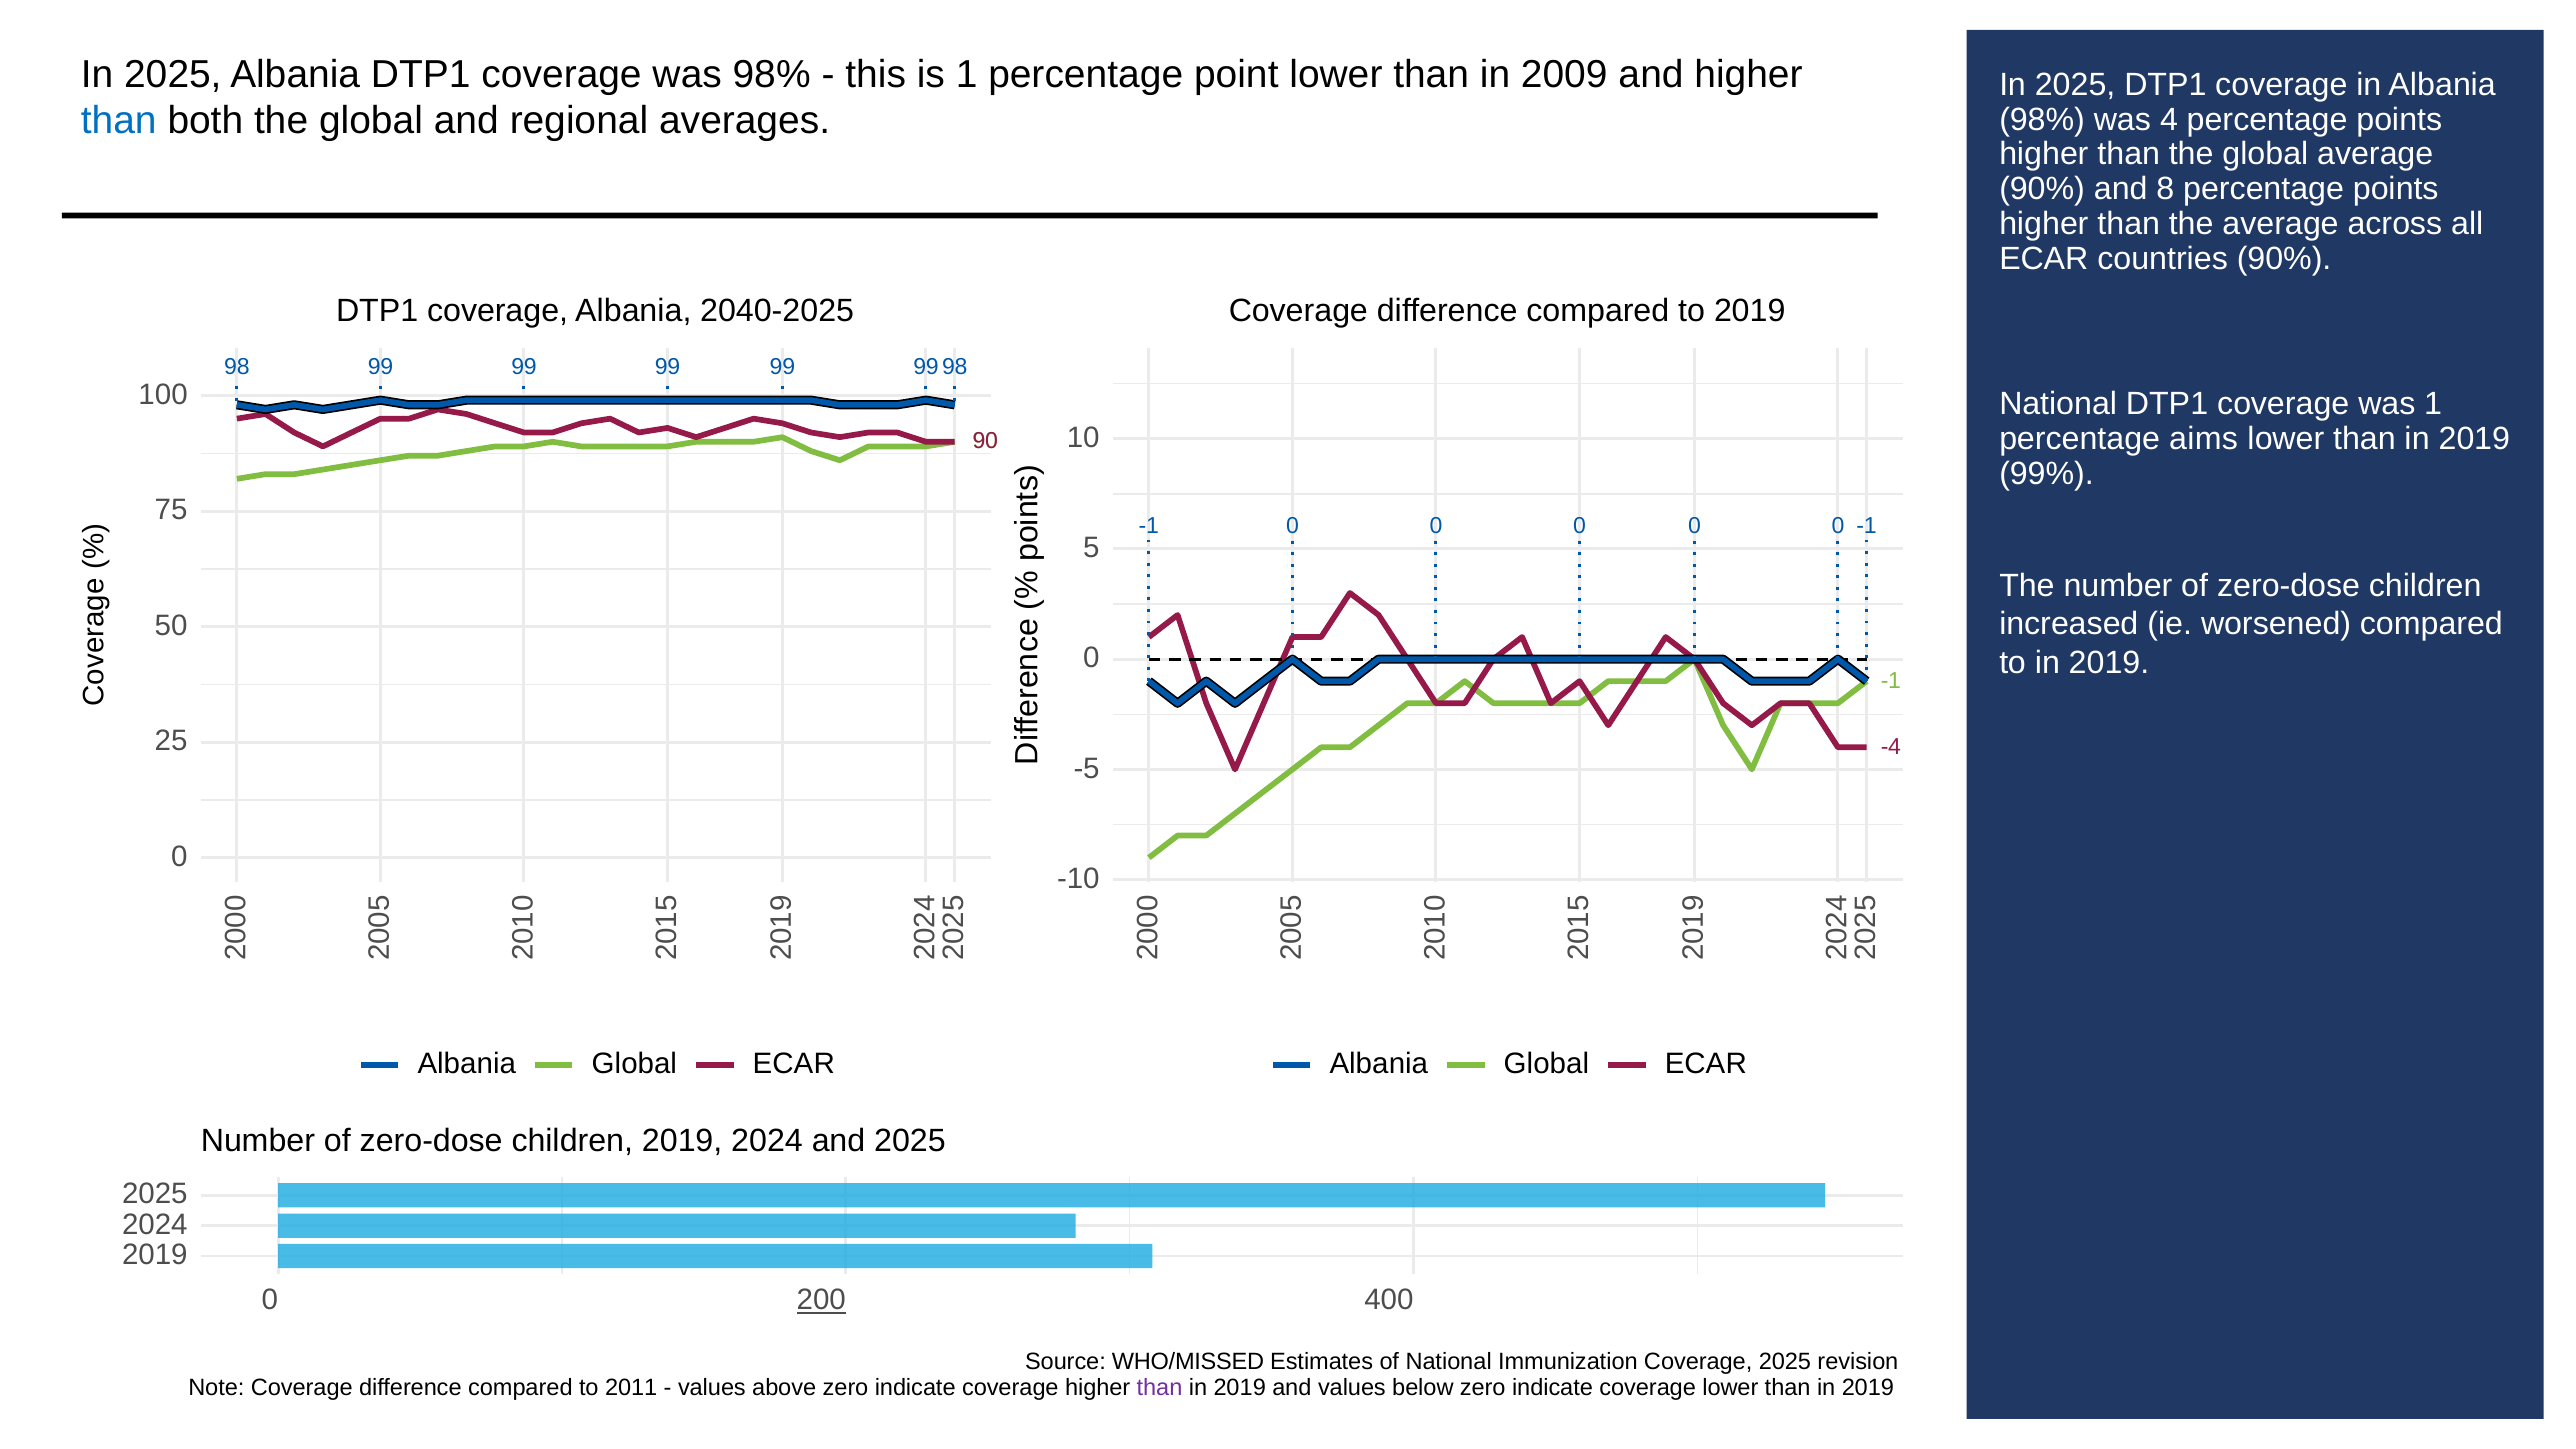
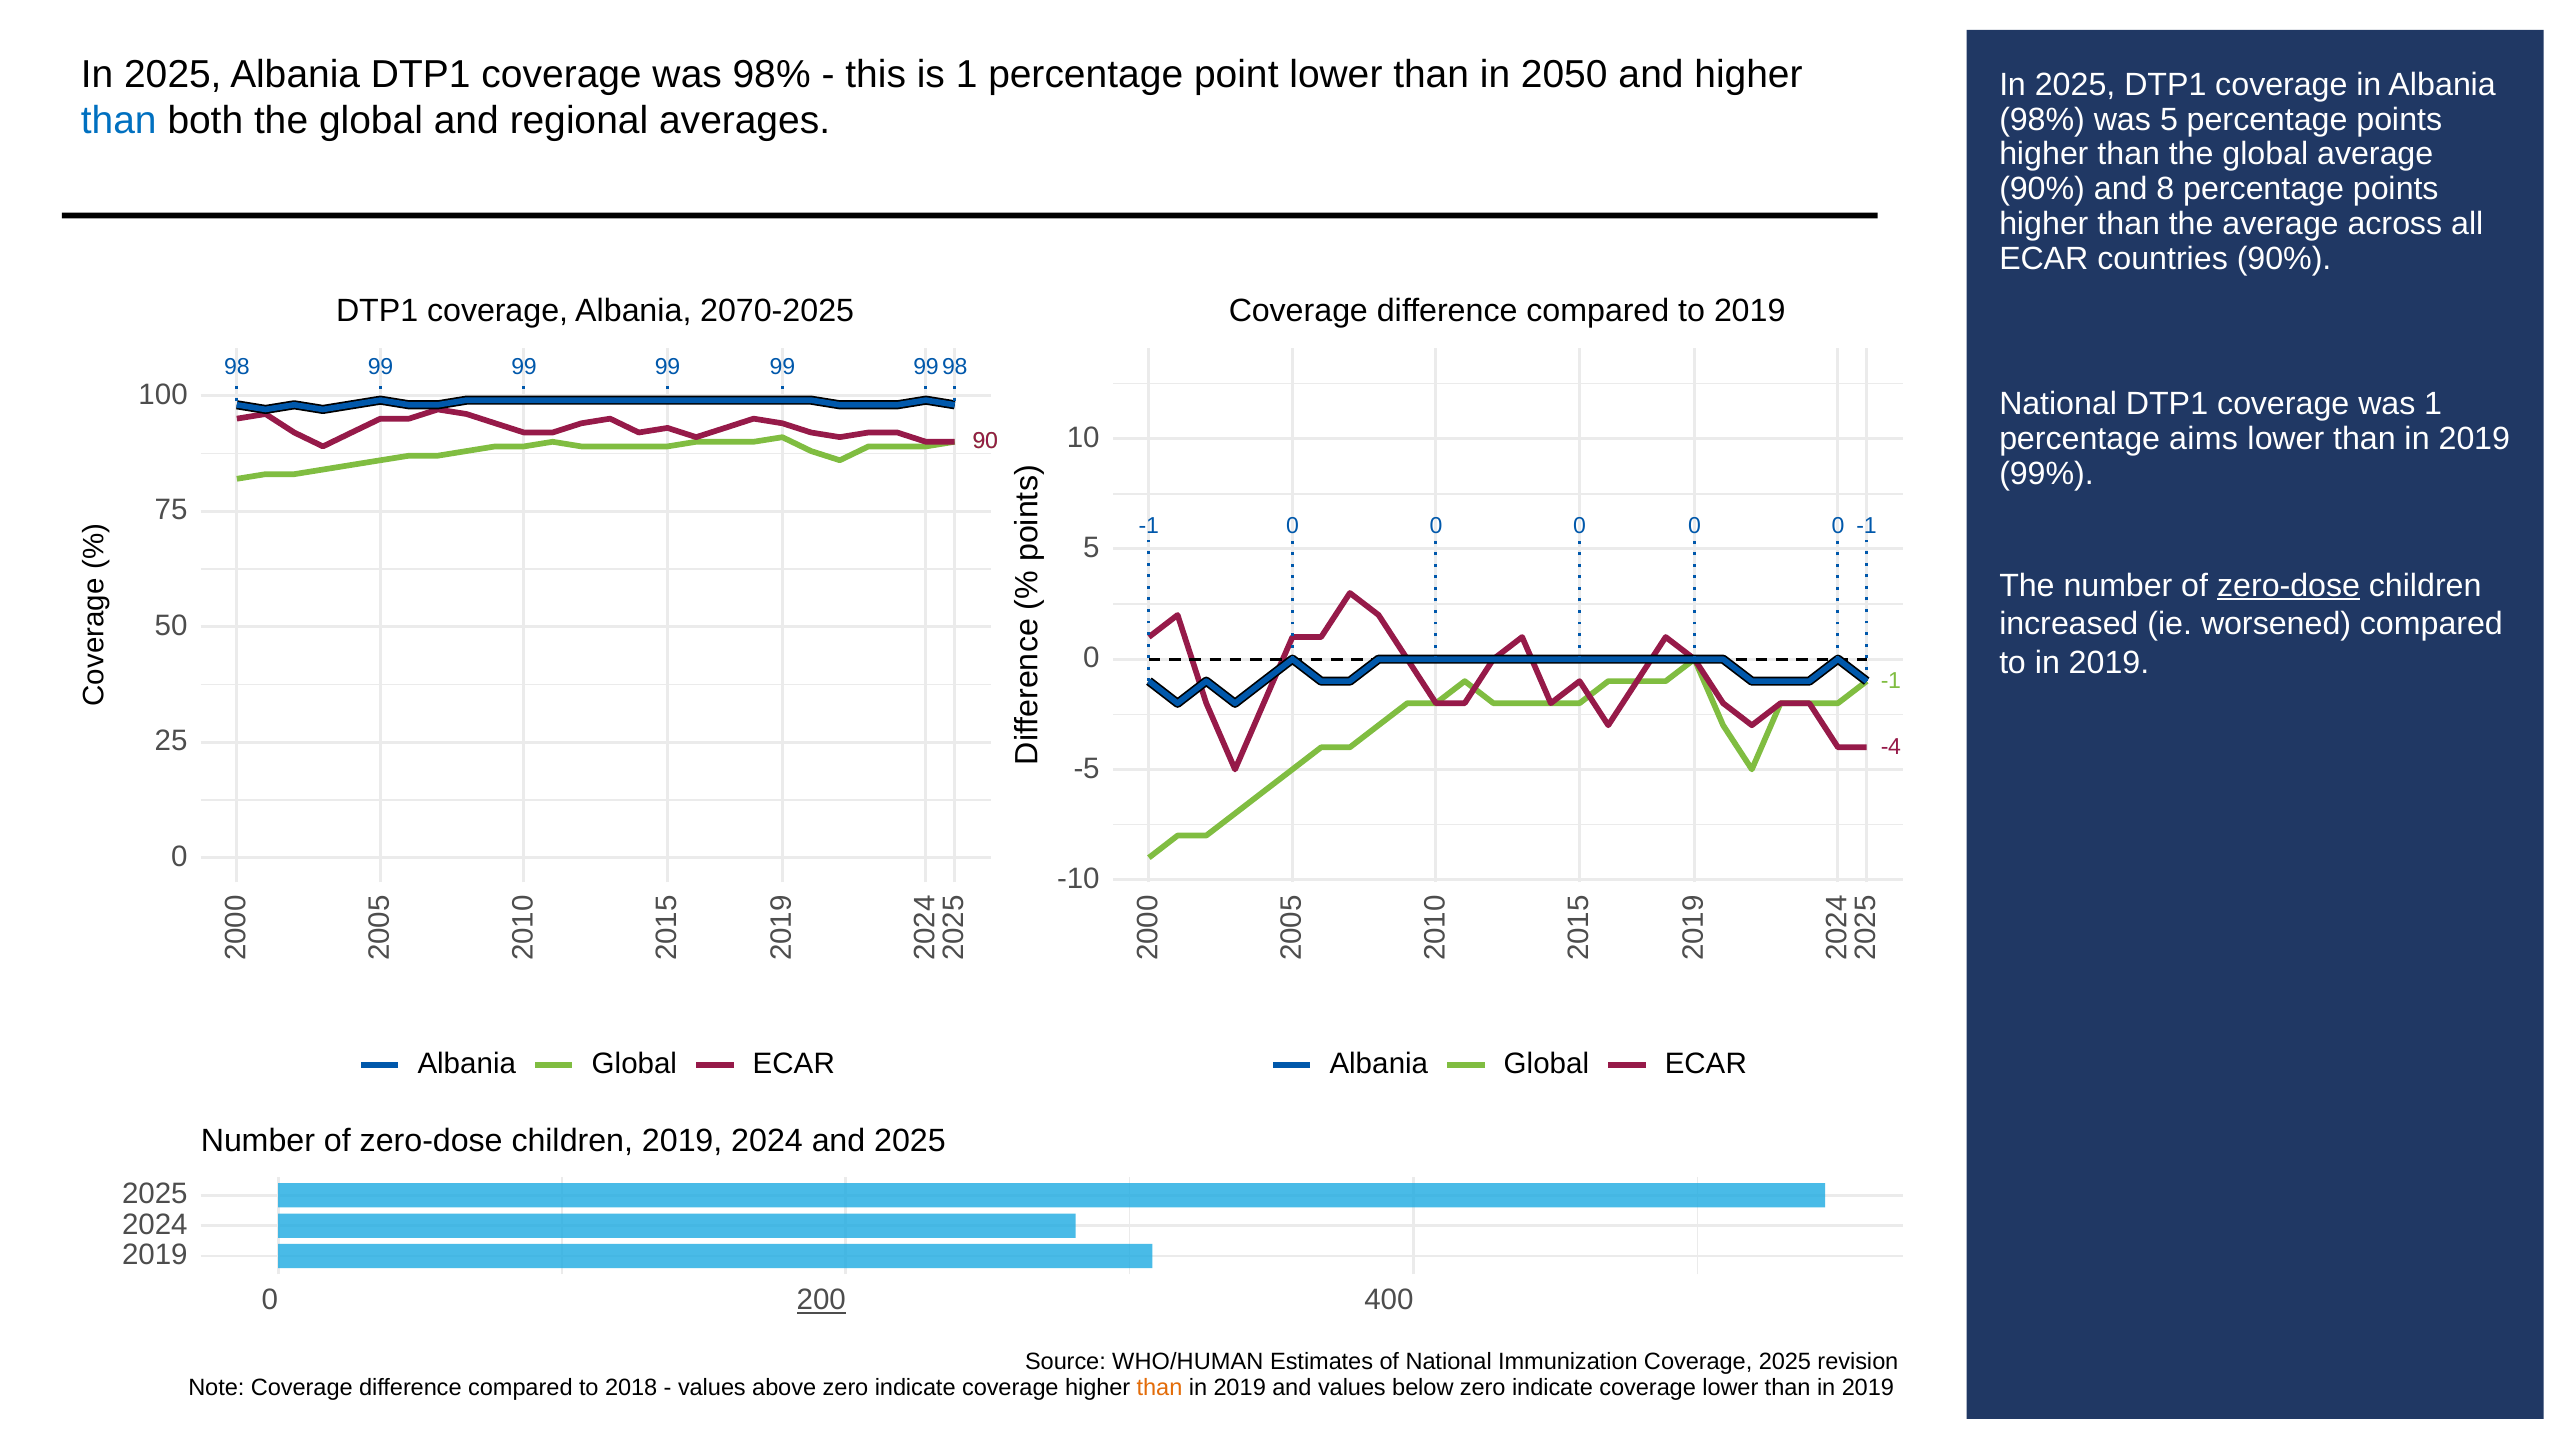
2009: 2009 -> 2050 (1564, 74)
was 4: 4 -> 5 (2169, 119)
2040-2025: 2040-2025 -> 2070-2025 (777, 311)
zero-dose underline: none -> present (2289, 585)
WHO/MISSED: WHO/MISSED -> WHO/HUMAN (1188, 1362)
2011: 2011 -> 2018 (631, 1387)
than colour: purple -> orange (1160, 1387)
